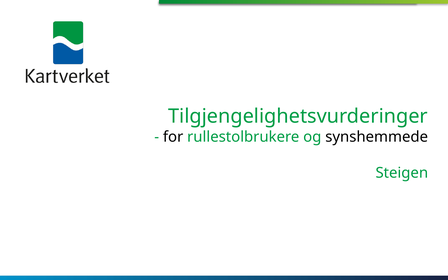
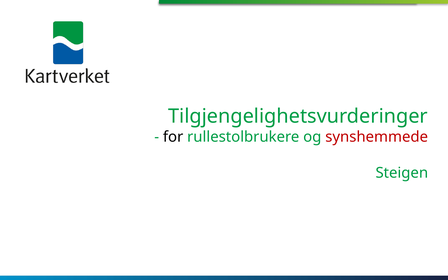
synshemmede colour: black -> red (377, 137)
